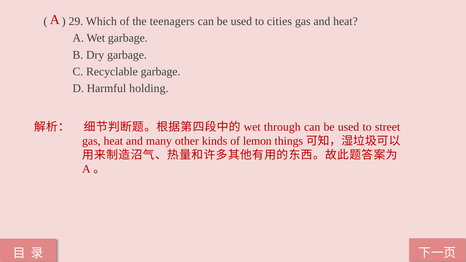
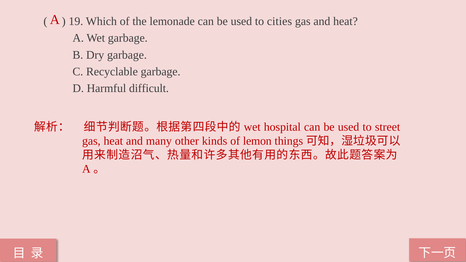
29: 29 -> 19 (76, 21)
teenagers: teenagers -> lemonade (172, 21)
holding: holding -> difficult (149, 88)
through: through -> hospital (282, 127)
